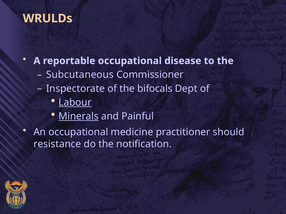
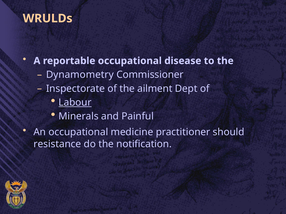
Subcutaneous: Subcutaneous -> Dynamometry (80, 75)
bifocals: bifocals -> ailment (155, 89)
Minerals underline: present -> none (79, 117)
